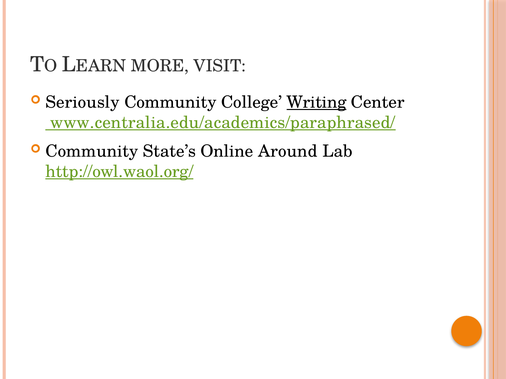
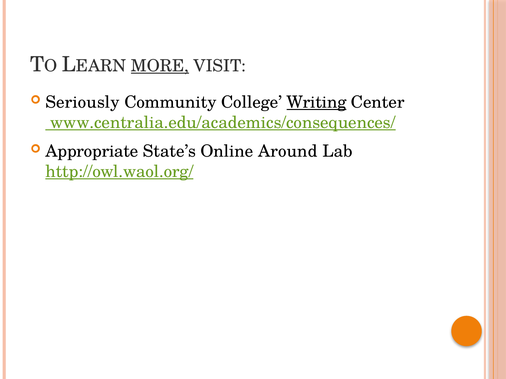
MORE underline: none -> present (160, 66)
www.centralia.edu/academics/paraphrased/: www.centralia.edu/academics/paraphrased/ -> www.centralia.edu/academics/consequences/ (223, 123)
Community: Community -> Appropriate (92, 152)
